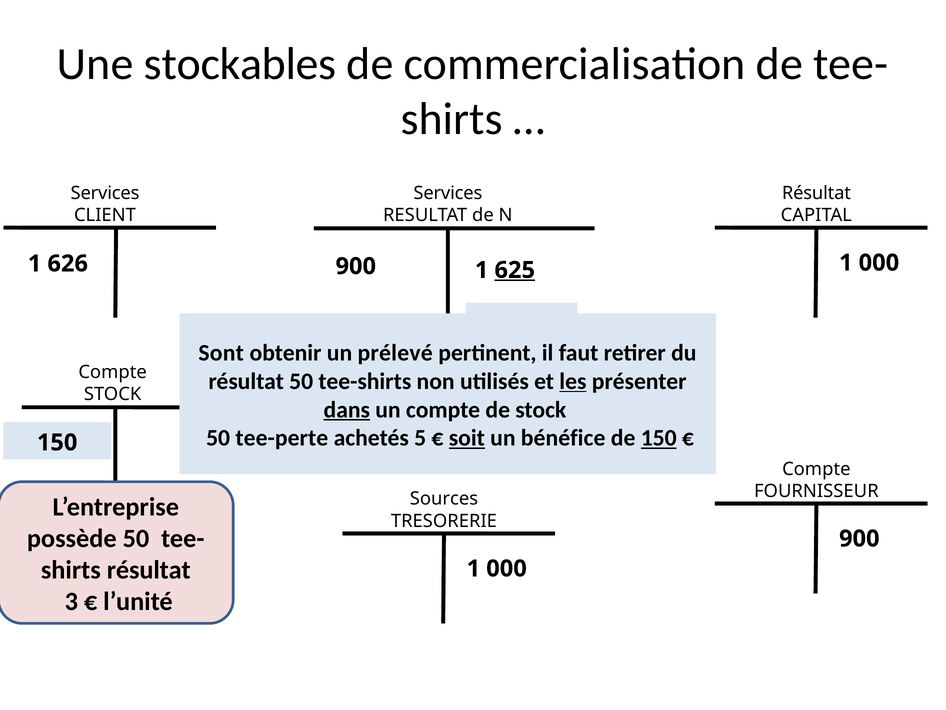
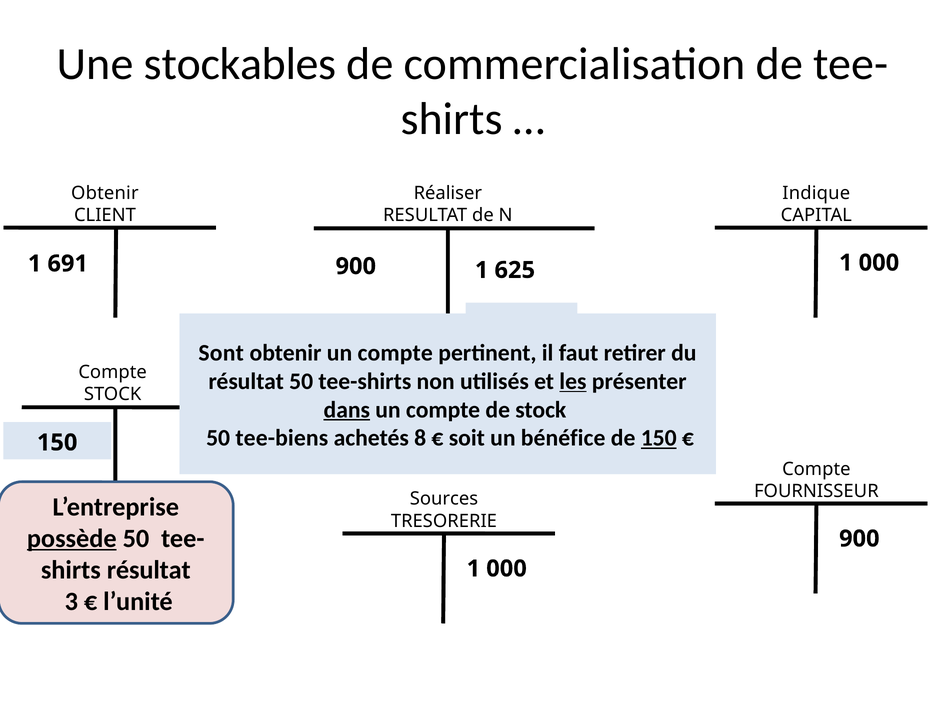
Services: Services -> Réaliser (448, 193)
Services: Services -> Obtenir (105, 193)
Résultat: Résultat -> Indique (816, 193)
626: 626 -> 691 (68, 263)
625 underline: present -> none (515, 270)
obtenir un prélevé: prélevé -> compte (395, 353)
tee-perte: tee-perte -> tee-biens (282, 438)
5: 5 -> 8 (420, 438)
soit underline: present -> none (467, 438)
possède underline: none -> present (72, 538)
